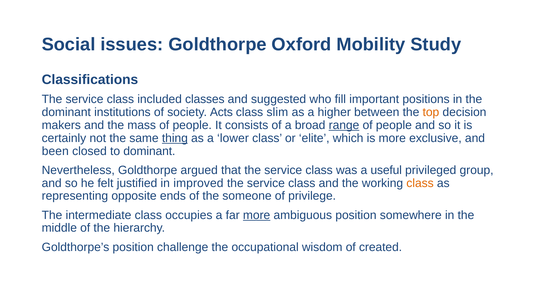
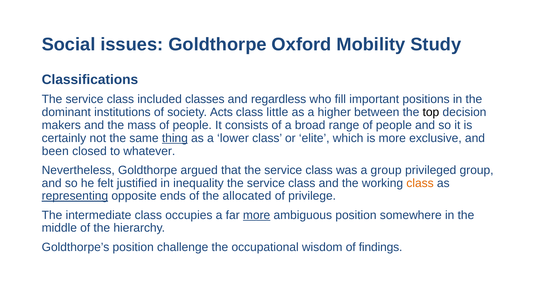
suggested: suggested -> regardless (279, 99)
slim: slim -> little (277, 112)
top colour: orange -> black (431, 112)
range underline: present -> none (344, 125)
to dominant: dominant -> whatever (149, 151)
a useful: useful -> group (386, 170)
improved: improved -> inequality (198, 183)
representing underline: none -> present (75, 196)
someone: someone -> allocated (247, 196)
created: created -> findings (381, 247)
